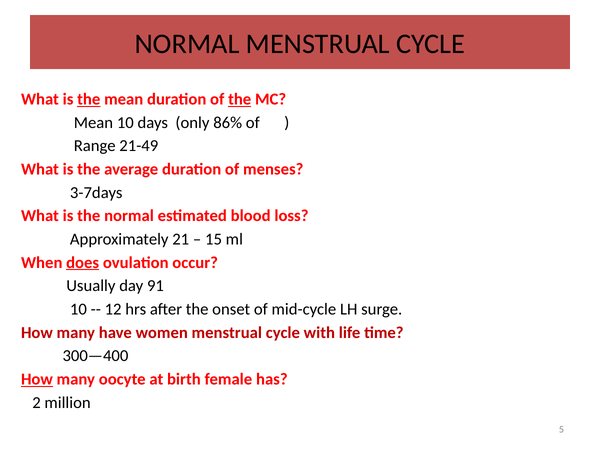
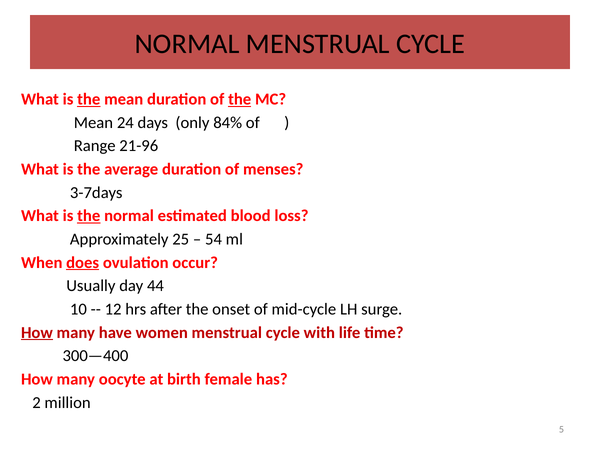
Mean 10: 10 -> 24 (125, 123)
86%: 86% -> 84% (228, 123)
21-49: 21-49 -> 21-96 (139, 146)
the underline: none -> present (89, 216)
21: 21 -> 25 (181, 239)
15: 15 -> 54 (213, 239)
91: 91 -> 44 (155, 286)
How underline: none -> present (37, 333)
How underline: present -> none (37, 379)
